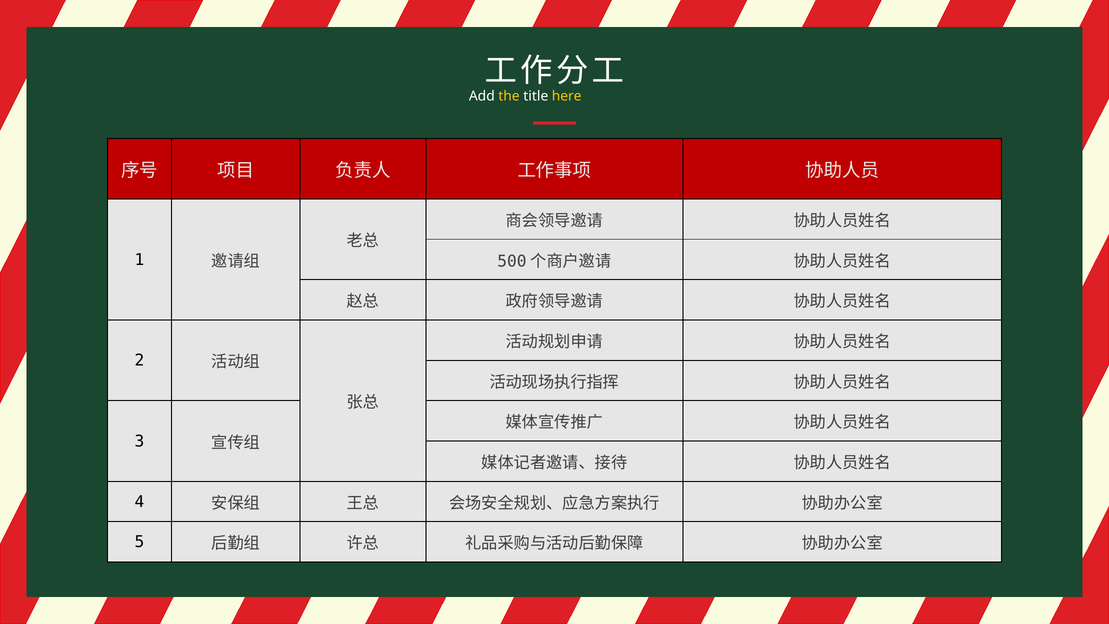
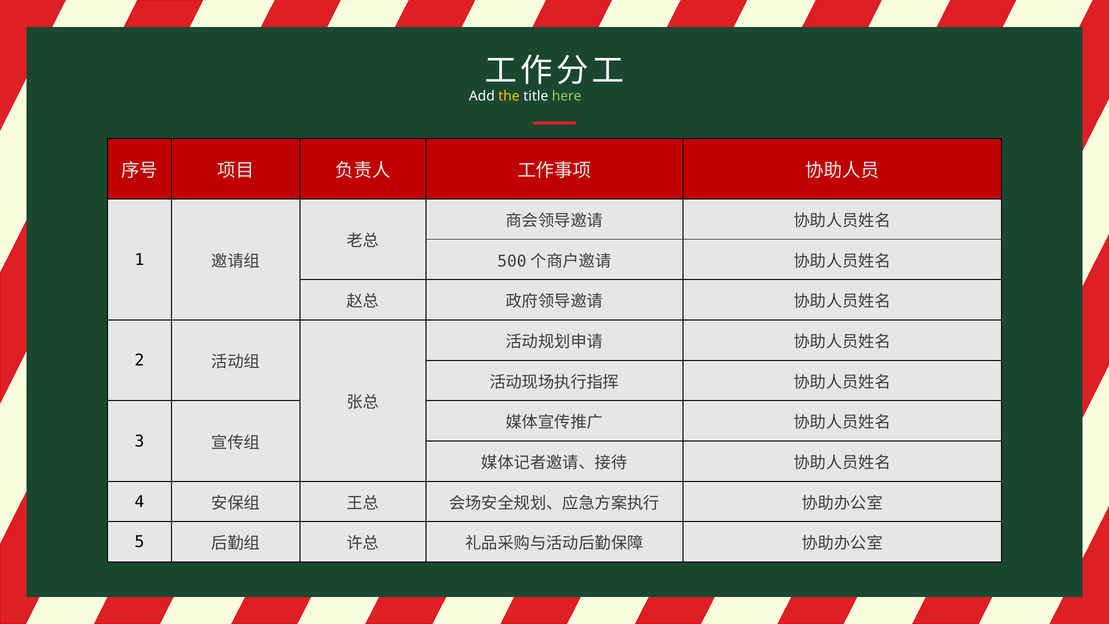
here colour: yellow -> light green (567, 96)
